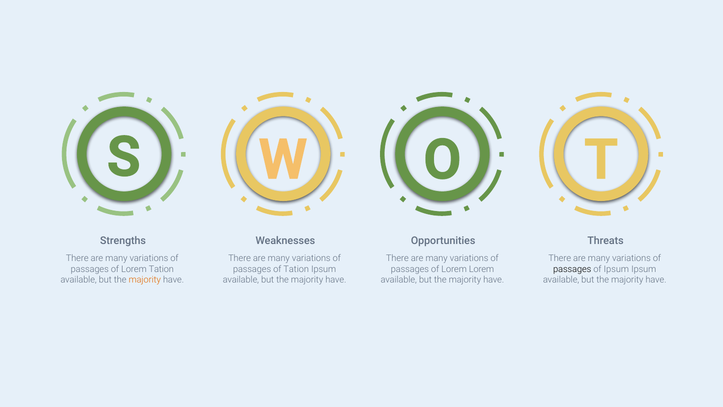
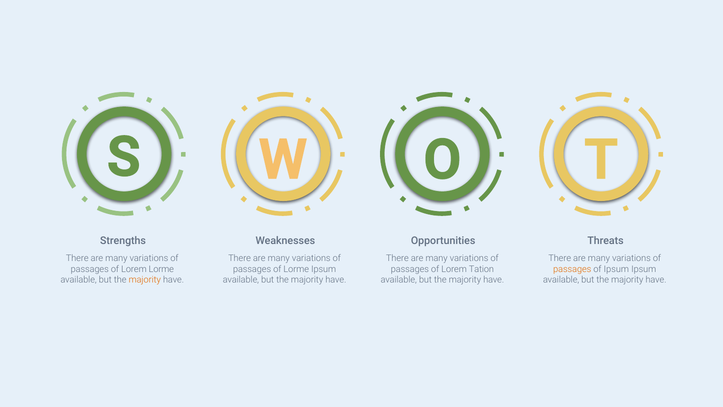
Lorem Tation: Tation -> Lorme (161, 269)
of Tation: Tation -> Lorme (296, 269)
Lorem Lorem: Lorem -> Tation (481, 269)
passages colour: black -> orange (572, 269)
